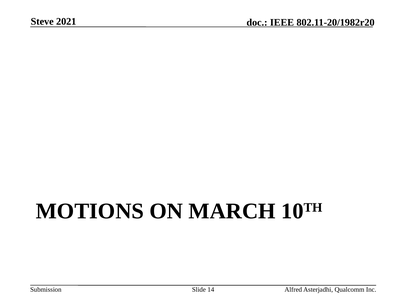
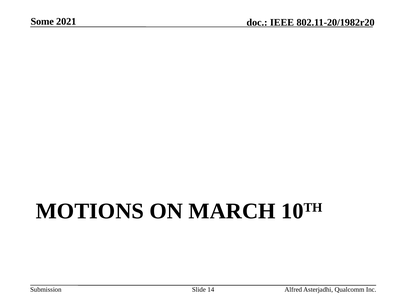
Steve: Steve -> Some (42, 21)
